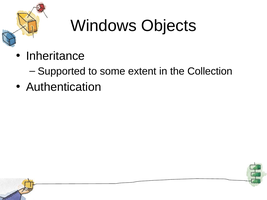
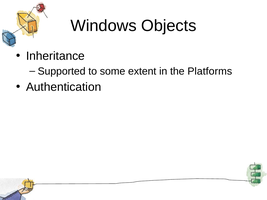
Collection: Collection -> Platforms (210, 71)
